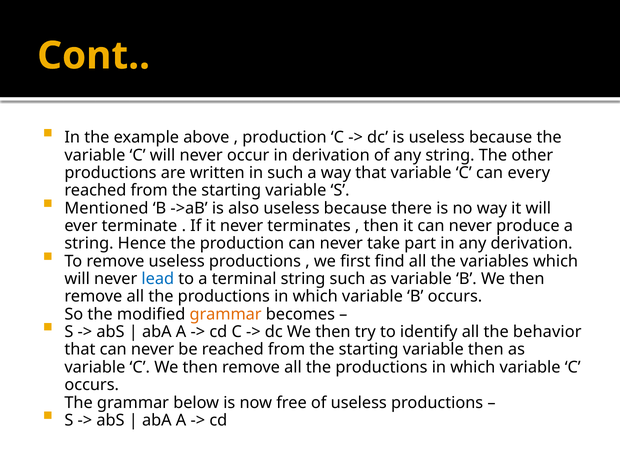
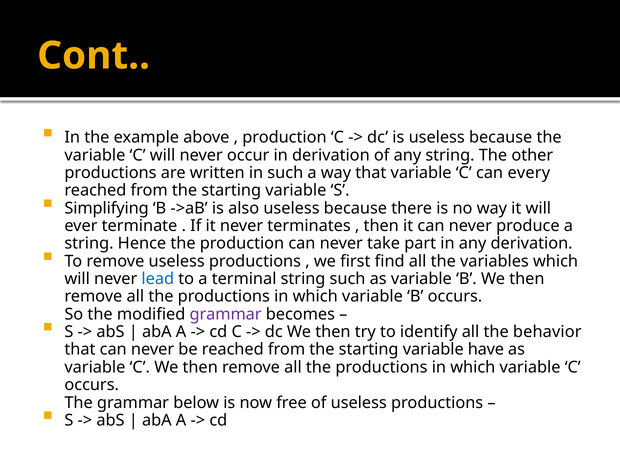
Mentioned: Mentioned -> Simplifying (107, 208)
grammar colour: orange -> purple (226, 314)
variable then: then -> have (486, 350)
